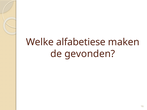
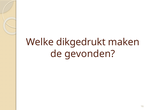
alfabetiese: alfabetiese -> dikgedrukt (81, 42)
